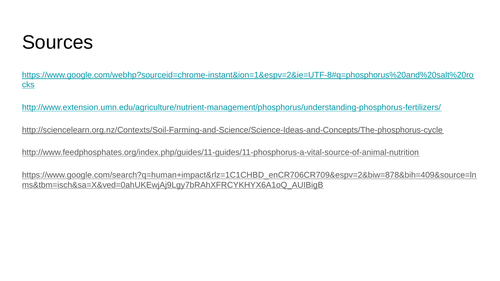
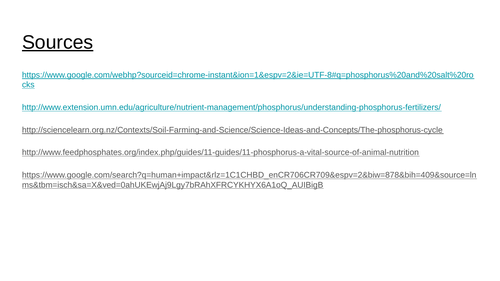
Sources underline: none -> present (58, 42)
